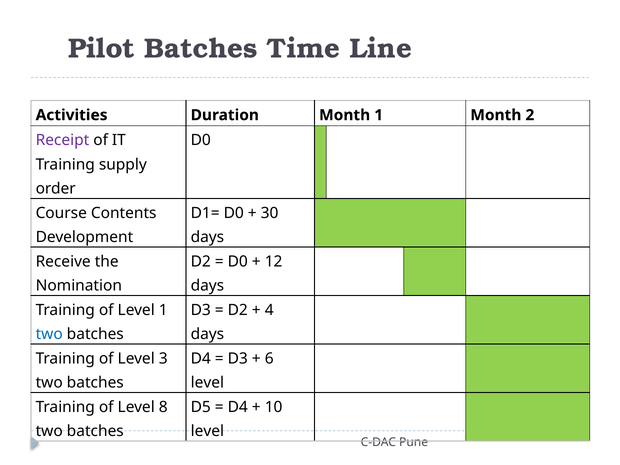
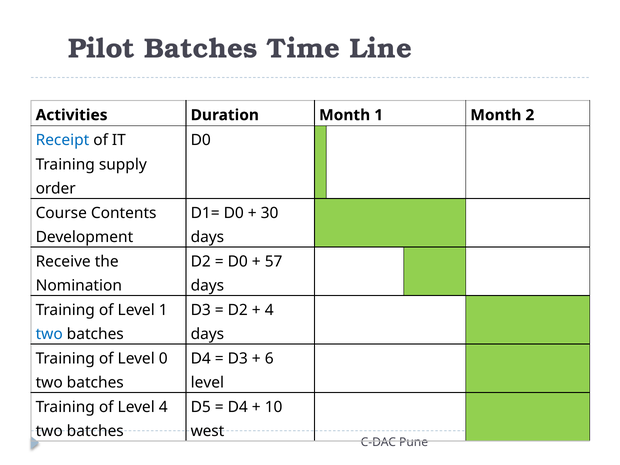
Receipt colour: purple -> blue (62, 140)
12: 12 -> 57 (274, 261)
3: 3 -> 0 (163, 358)
Level 8: 8 -> 4 (163, 407)
level: level -> west (207, 431)
